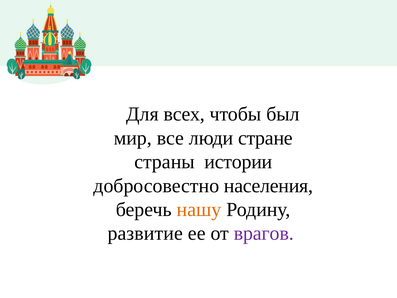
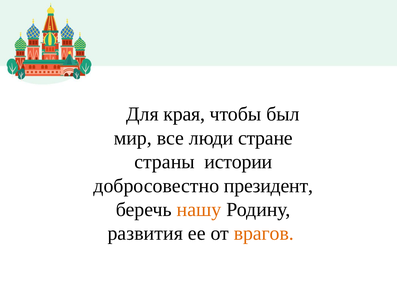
всех: всех -> края (184, 114)
населения: населения -> президент (269, 186)
развитие: развитие -> развития (145, 233)
врагов colour: purple -> orange (264, 233)
